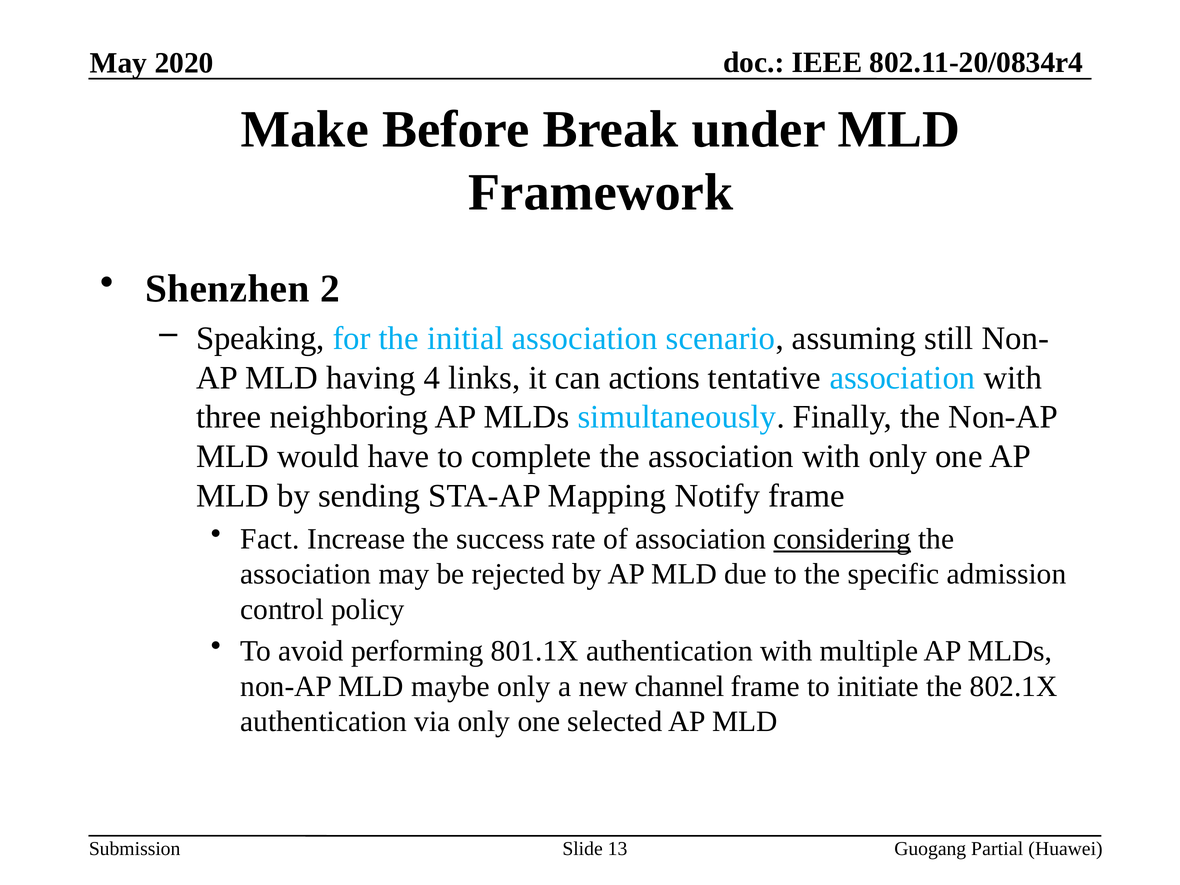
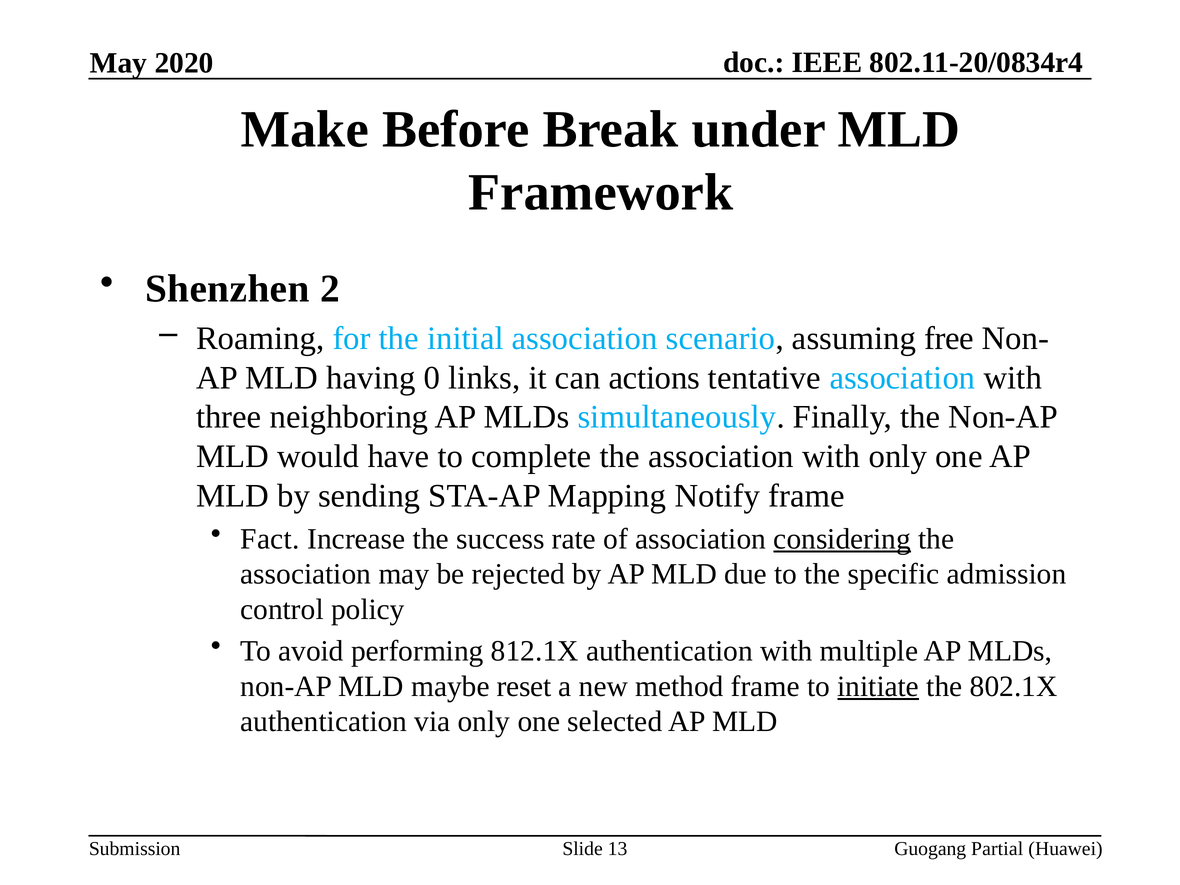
Speaking: Speaking -> Roaming (260, 338)
still: still -> free (949, 338)
4: 4 -> 0 (432, 378)
801.1X: 801.1X -> 812.1X (535, 651)
maybe only: only -> reset (524, 686)
channel: channel -> method (679, 686)
initiate underline: none -> present (878, 686)
